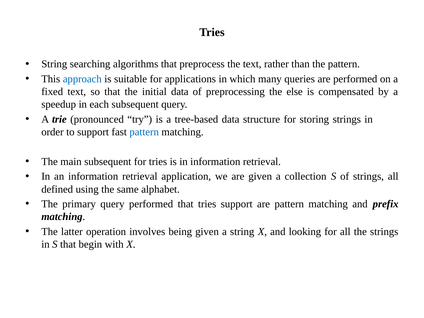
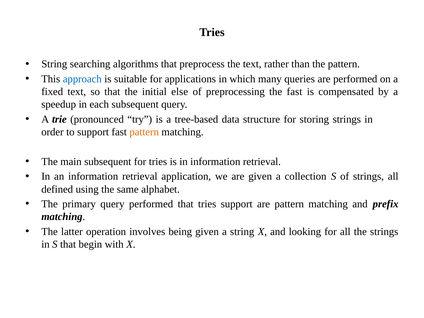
initial data: data -> else (180, 92)
the else: else -> fast (295, 92)
pattern colour: blue -> orange (144, 132)
